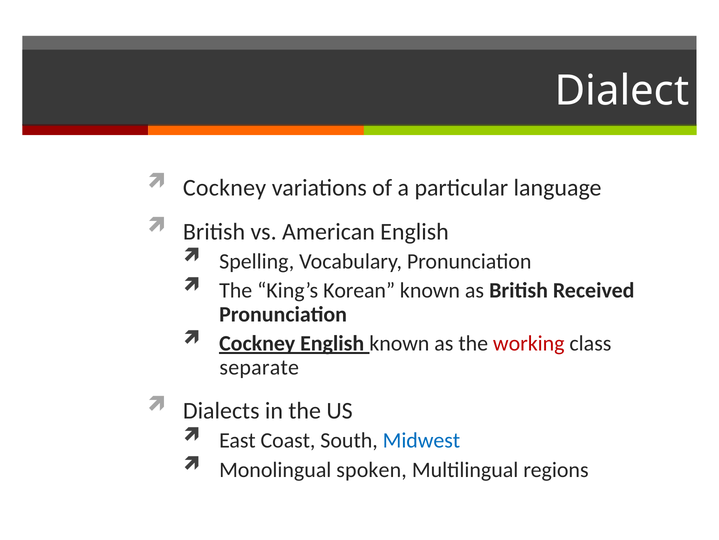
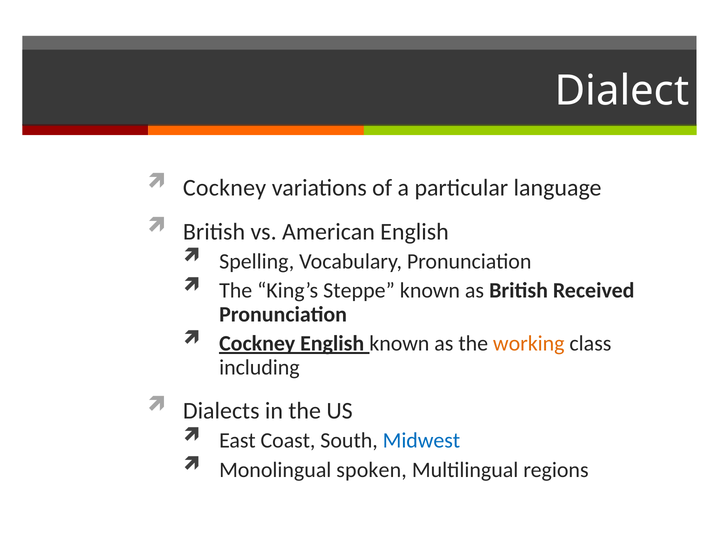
Korean: Korean -> Steppe (359, 290)
working colour: red -> orange (529, 343)
separate: separate -> including (259, 367)
